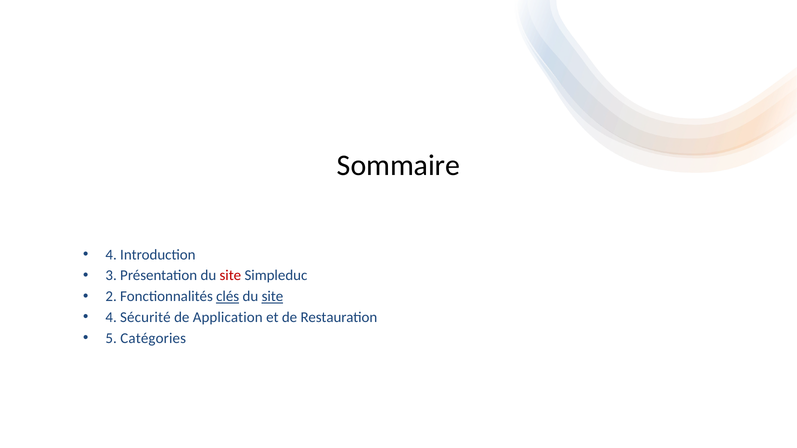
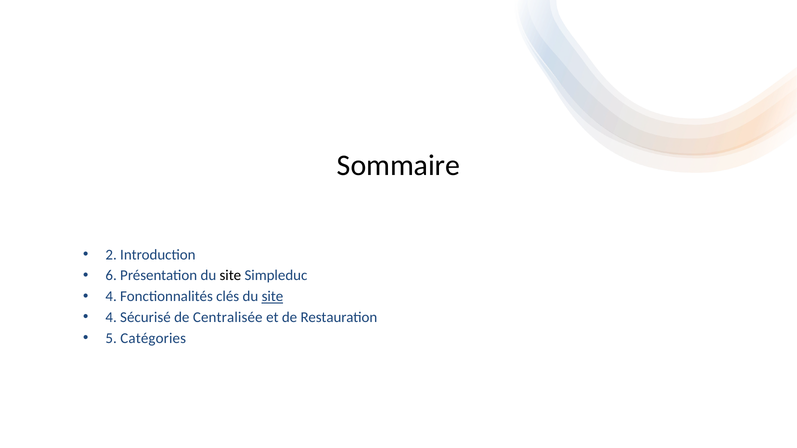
4: 4 -> 2 (111, 255)
3: 3 -> 6 (111, 276)
site colour: red -> black (230, 276)
2: 2 -> 4 (111, 297)
clés underline: present -> none (228, 297)
Sécurité: Sécurité -> Sécurisé (145, 318)
Application: Application -> Centralisée (228, 318)
